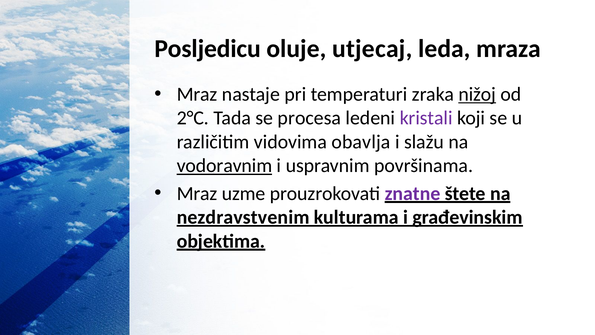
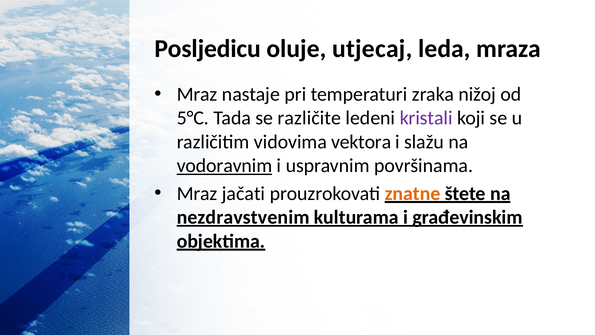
nižoj underline: present -> none (477, 94)
2°C: 2°C -> 5°C (193, 118)
procesa: procesa -> različite (309, 118)
obavlja: obavlja -> vektora (361, 142)
uzme: uzme -> jačati (244, 193)
znatne colour: purple -> orange (413, 193)
